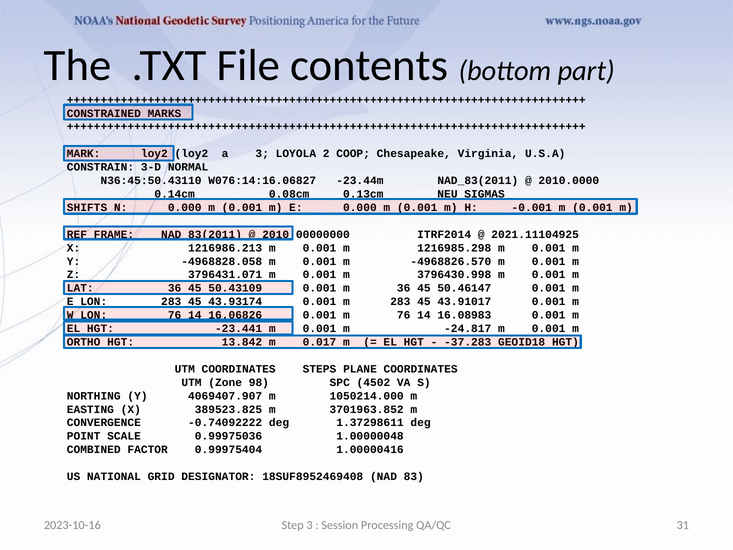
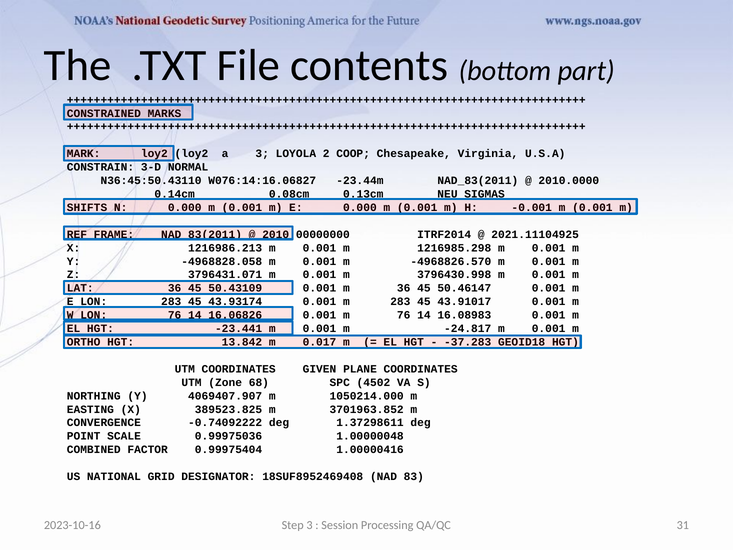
STEPS: STEPS -> GIVEN (319, 369)
98: 98 -> 68 (259, 382)
